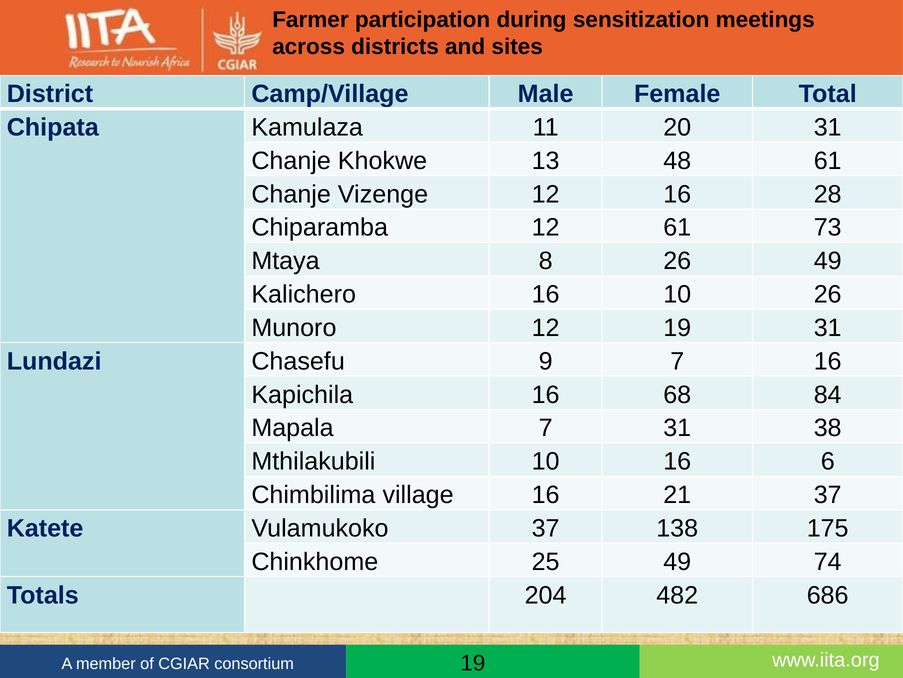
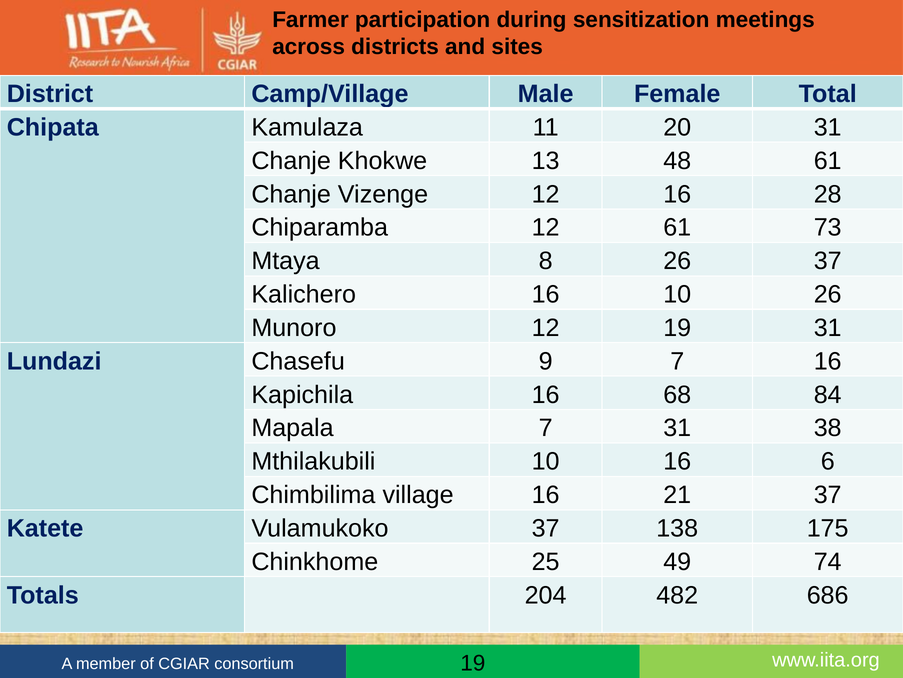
26 49: 49 -> 37 (828, 261)
